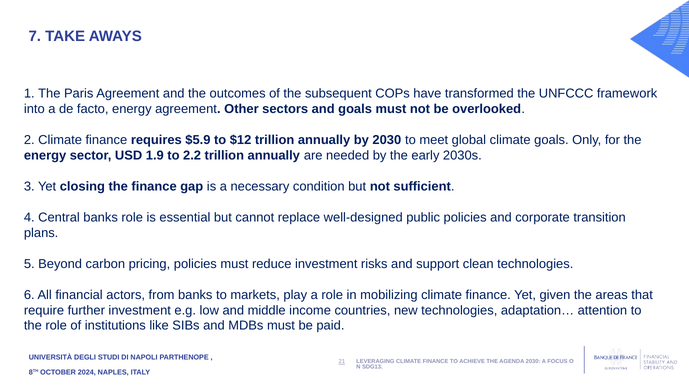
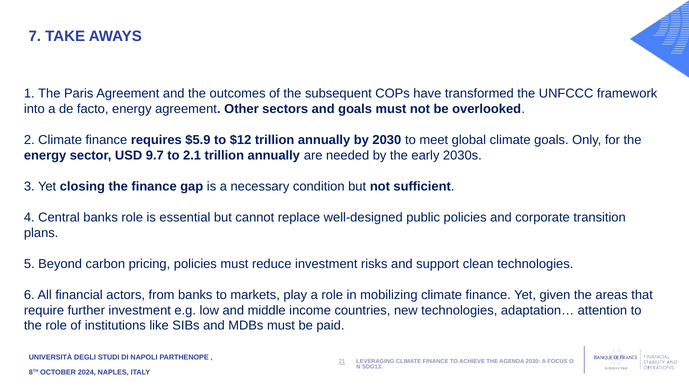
1.9: 1.9 -> 9.7 (155, 156)
2.2: 2.2 -> 2.1 (192, 156)
